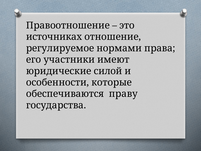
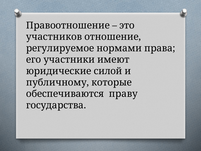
источниках: источниках -> участников (54, 37)
особенности: особенности -> публичному (58, 82)
